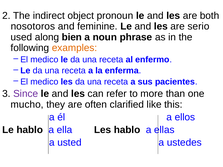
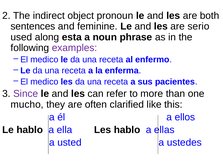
nosotoros: nosotoros -> sentences (33, 26)
bien: bien -> esta (72, 37)
examples colour: orange -> purple (75, 48)
